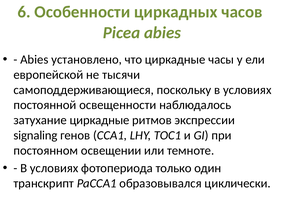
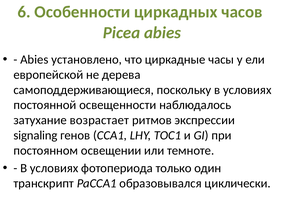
тысячи: тысячи -> дерева (121, 75)
затухание циркадные: циркадные -> возрастает (99, 120)
